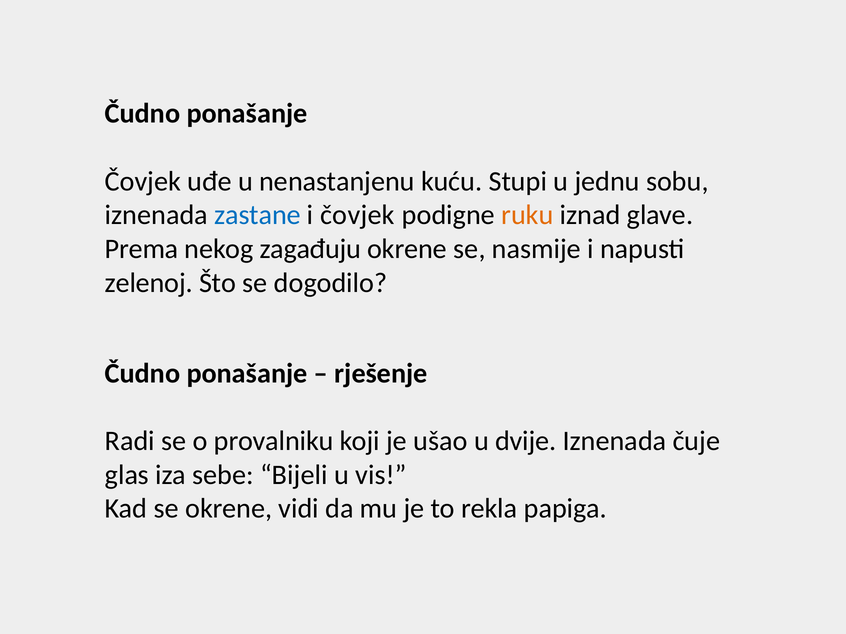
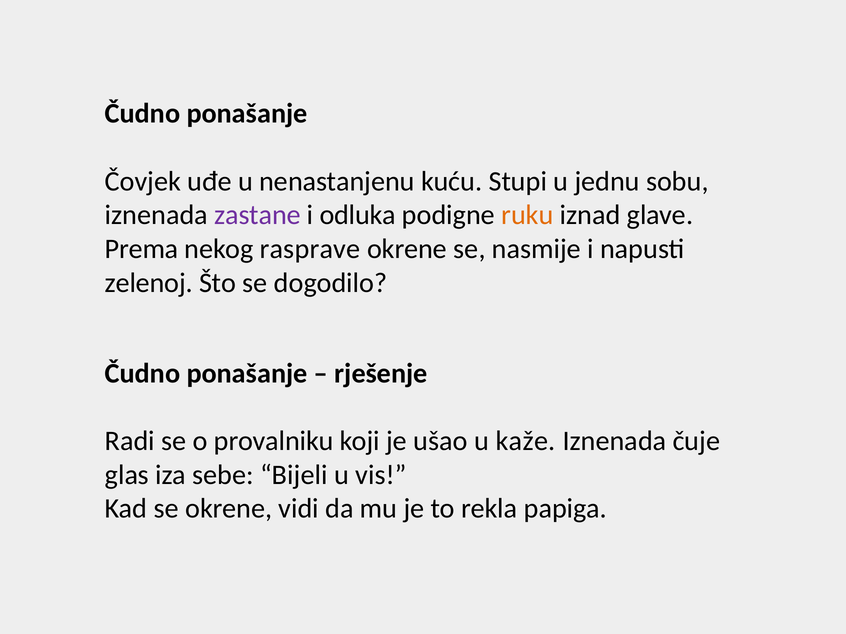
zastane colour: blue -> purple (257, 215)
i čovjek: čovjek -> odluka (358, 215)
zagađuju: zagađuju -> rasprave (310, 249)
dvije: dvije -> kaže (526, 441)
